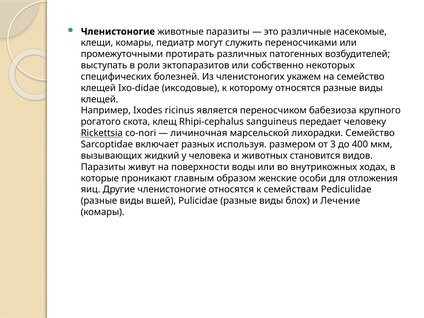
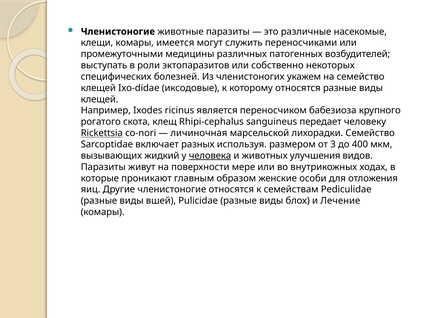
педиатр: педиатр -> имеется (175, 43)
протирать: протирать -> медицины (190, 54)
человека underline: none -> present (210, 156)
становится: становится -> улучшения (315, 156)
воды: воды -> мере (244, 167)
